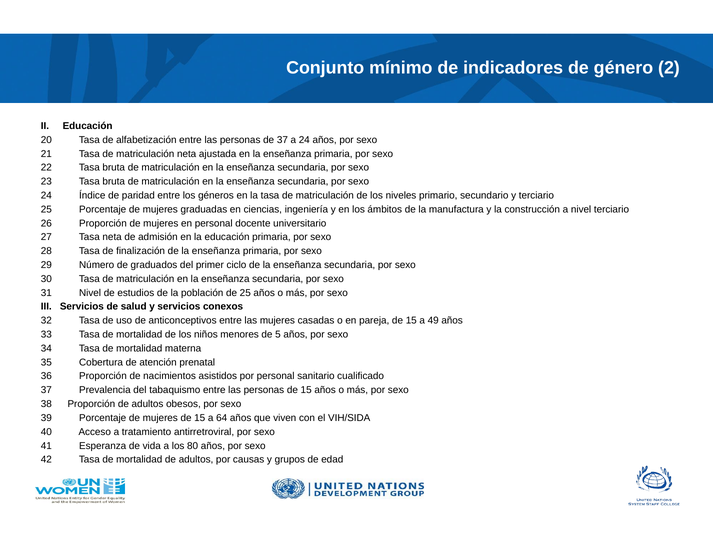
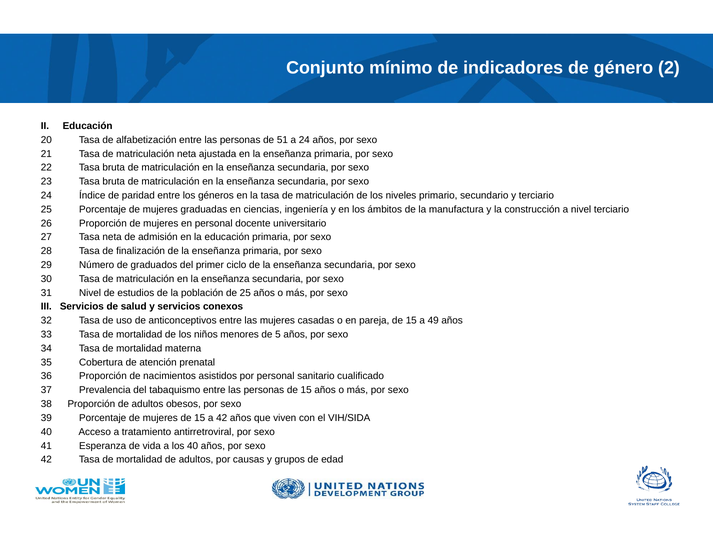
de 37: 37 -> 51 (282, 140)
a 64: 64 -> 42 (222, 418)
los 80: 80 -> 40 (193, 446)
